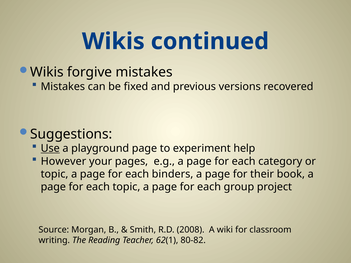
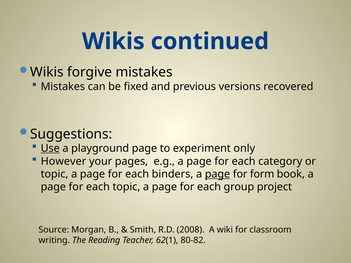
help: help -> only (244, 149)
page underline: none -> present (217, 174)
their: their -> form (262, 174)
